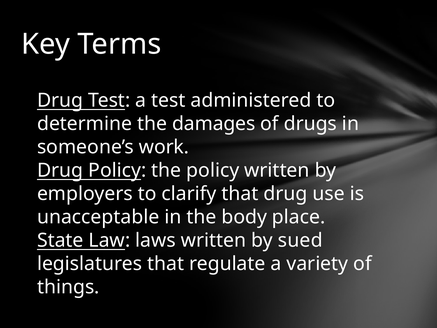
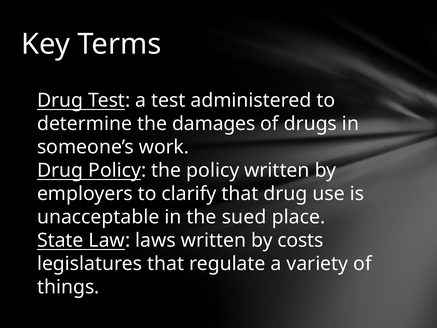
body: body -> sued (244, 217)
sued: sued -> costs (300, 240)
